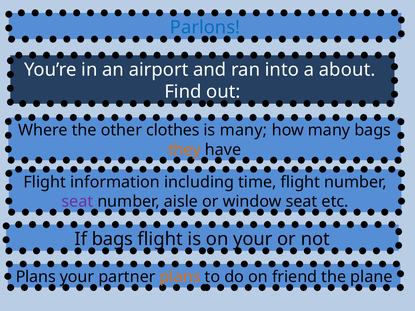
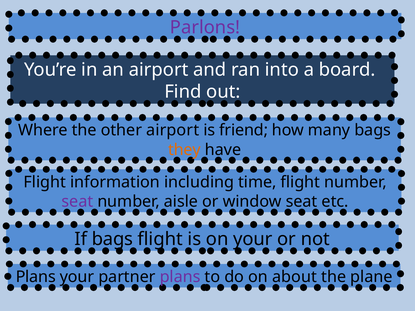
Parlons colour: blue -> purple (205, 27)
about: about -> board (347, 70)
other clothes: clothes -> airport (173, 130)
is many: many -> friend (244, 130)
plans colour: orange -> purple (180, 277)
friend: friend -> about (295, 277)
